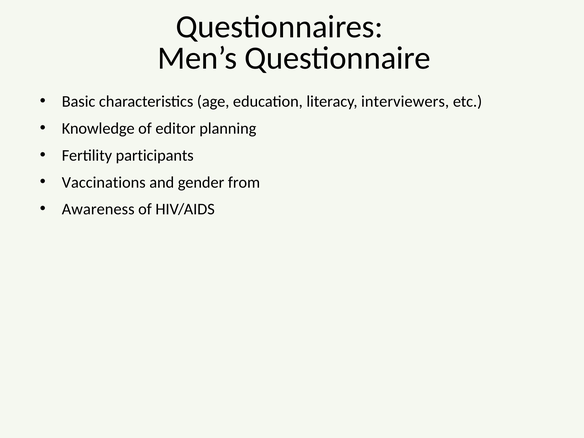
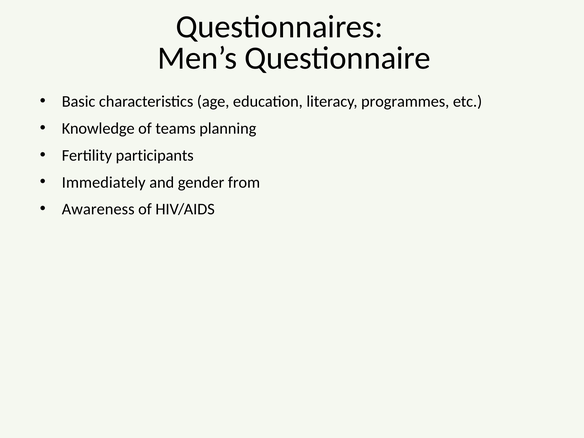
interviewers: interviewers -> programmes (405, 102)
editor: editor -> teams (176, 128)
Vaccinations: Vaccinations -> Immediately (104, 182)
